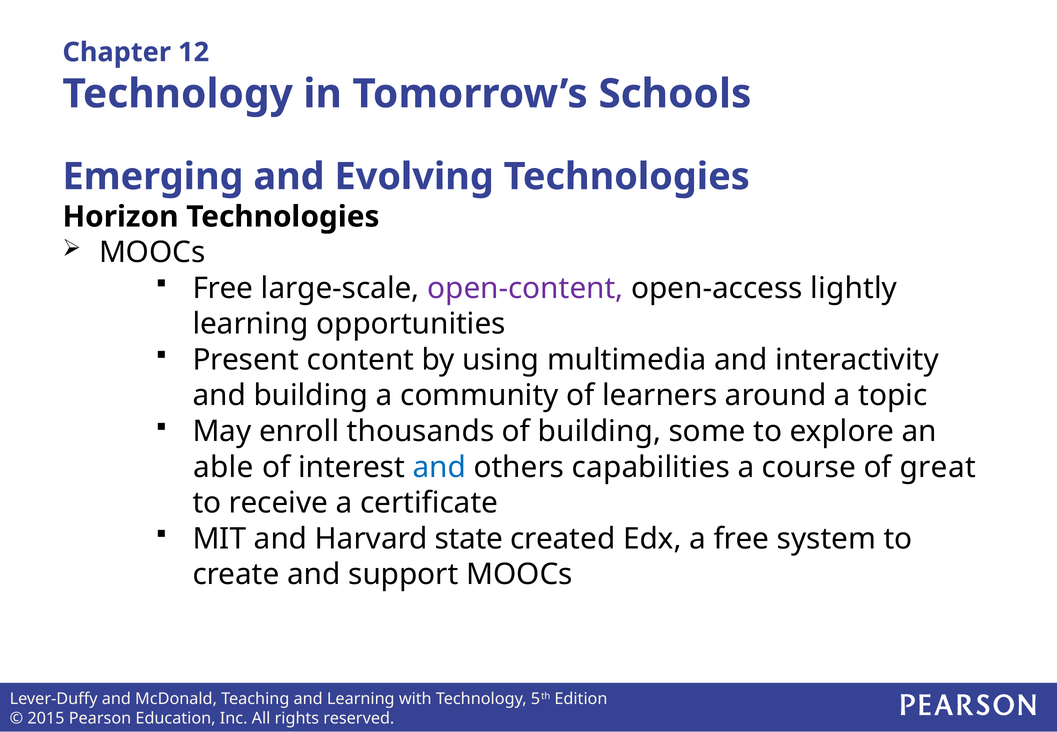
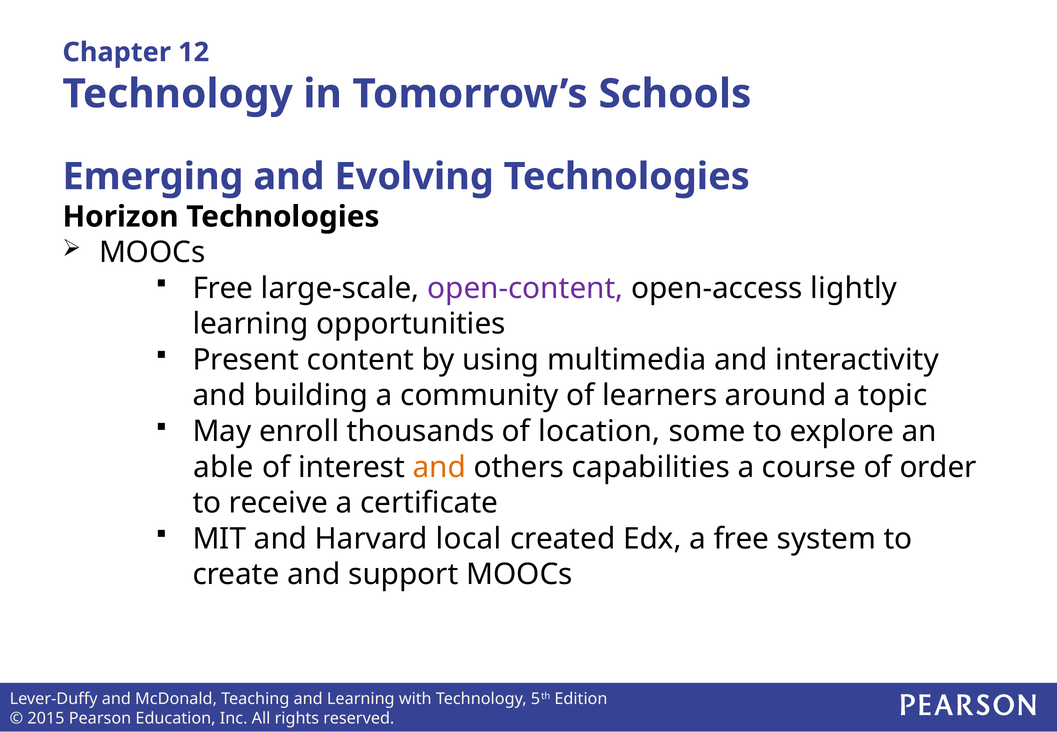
of building: building -> location (599, 431)
and colour: blue -> orange (439, 467)
great: great -> order (938, 467)
state: state -> local (469, 539)
